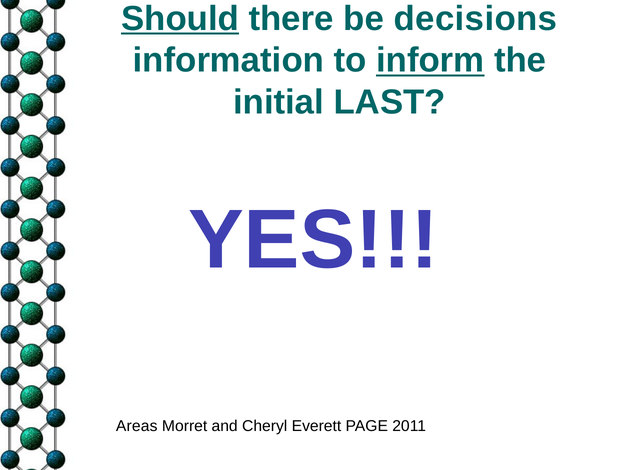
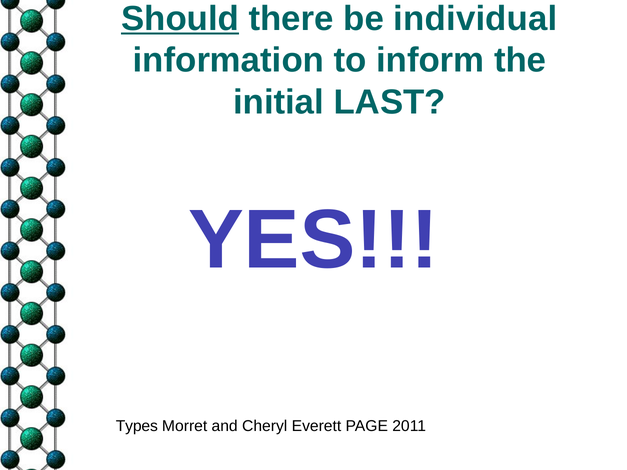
decisions: decisions -> individual (475, 19)
inform underline: present -> none (430, 60)
Areas: Areas -> Types (137, 426)
